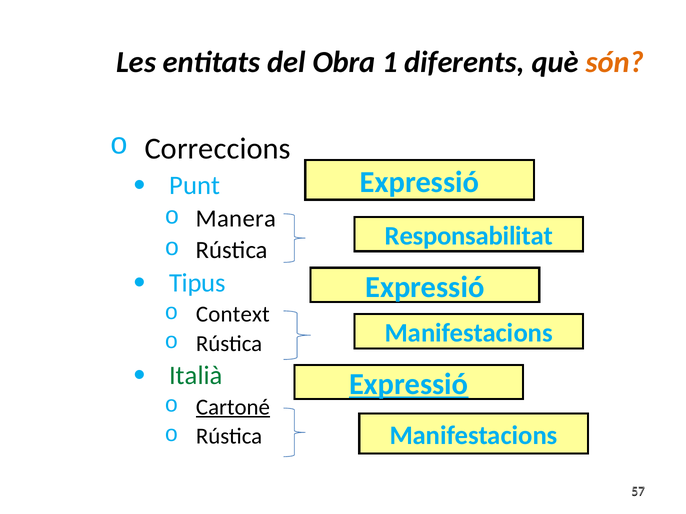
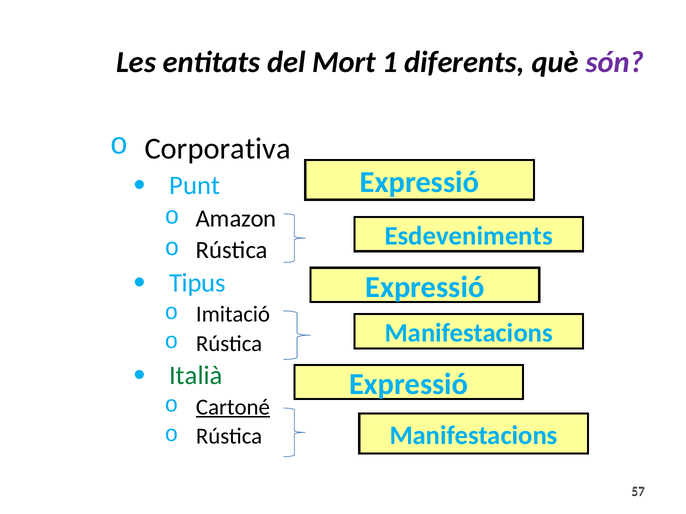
Obra: Obra -> Mort (344, 62)
són colour: orange -> purple (615, 62)
Correccions: Correccions -> Corporativa (218, 149)
Manera: Manera -> Amazon (236, 219)
Responsabilitat: Responsabilitat -> Esdeveniments (469, 236)
Context: Context -> Imitació (233, 315)
Expressió underline: present -> none (409, 385)
